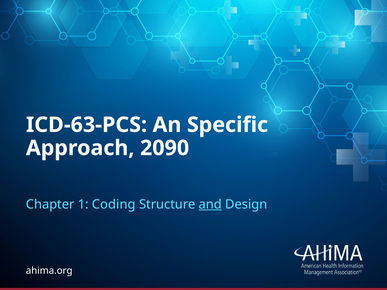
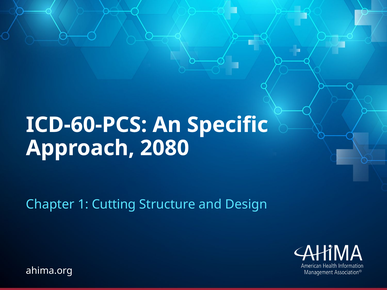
ICD-63-PCS: ICD-63-PCS -> ICD-60-PCS (86, 125)
2090: 2090 -> 2080 (165, 148)
Coding: Coding -> Cutting (114, 205)
and underline: present -> none (210, 205)
